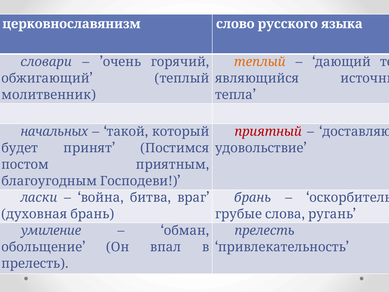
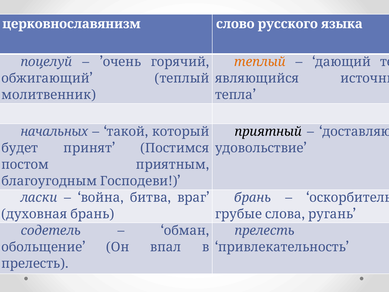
словари: словари -> поцелуй (46, 62)
приятный colour: red -> black (268, 132)
умиление: умиление -> содетель (51, 230)
